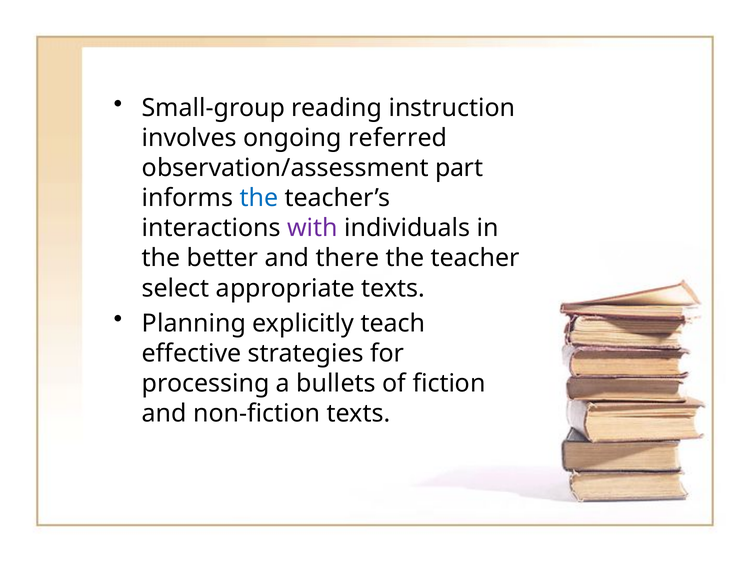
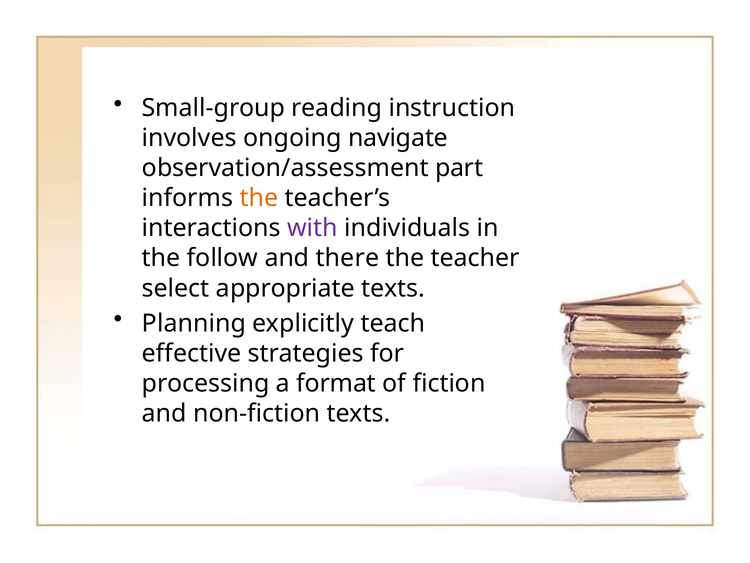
referred: referred -> navigate (398, 138)
the colour: blue -> orange (259, 198)
better: better -> follow (222, 258)
bullets: bullets -> format (336, 383)
